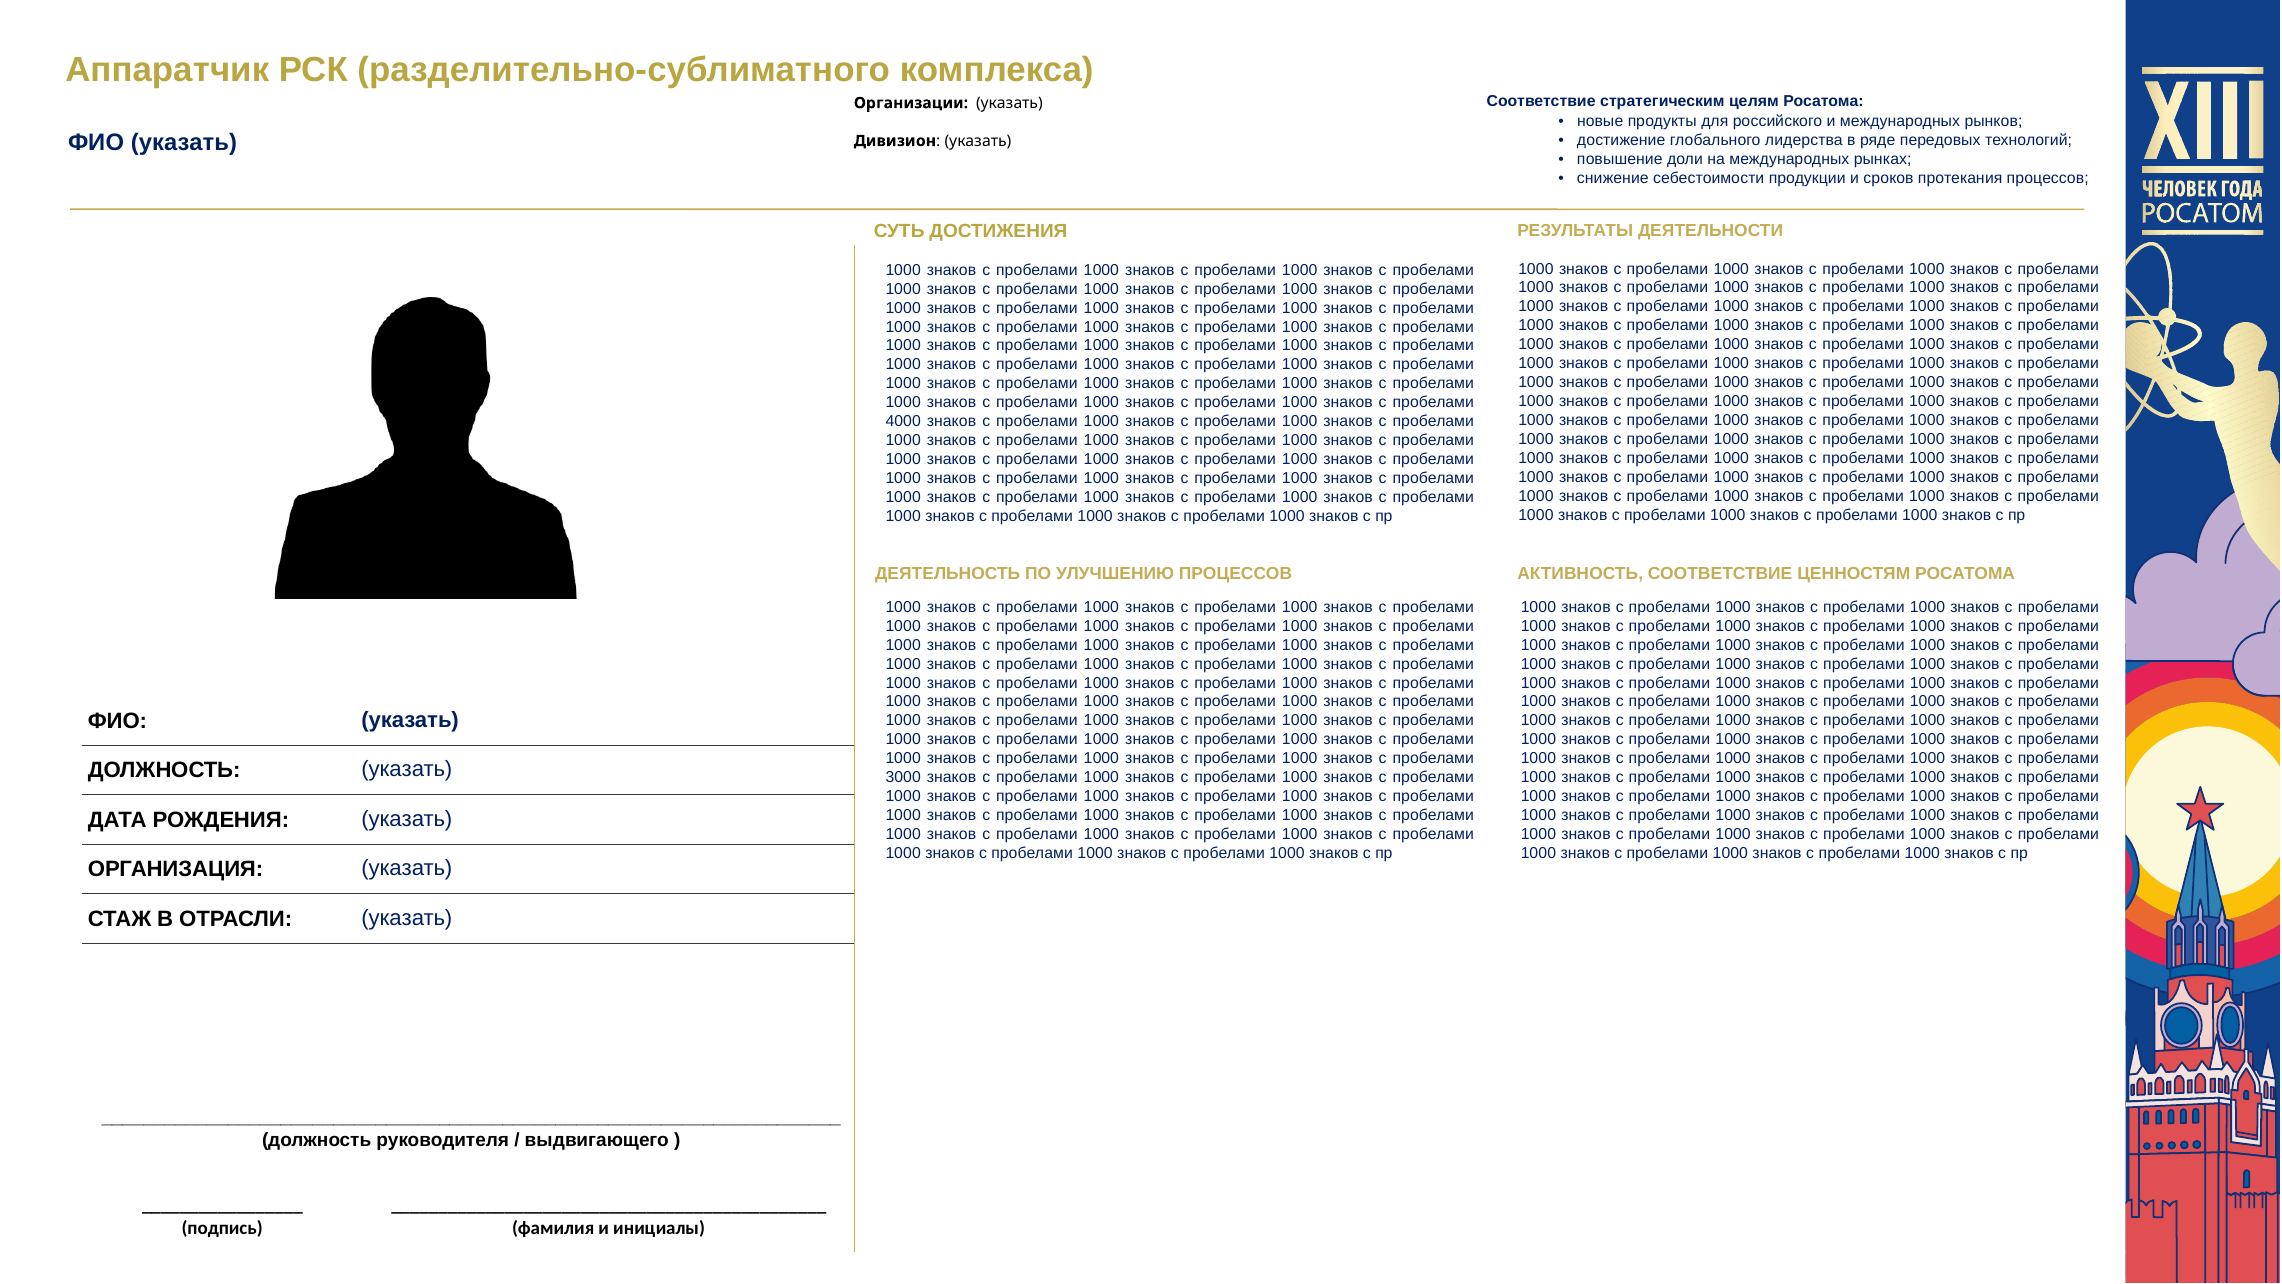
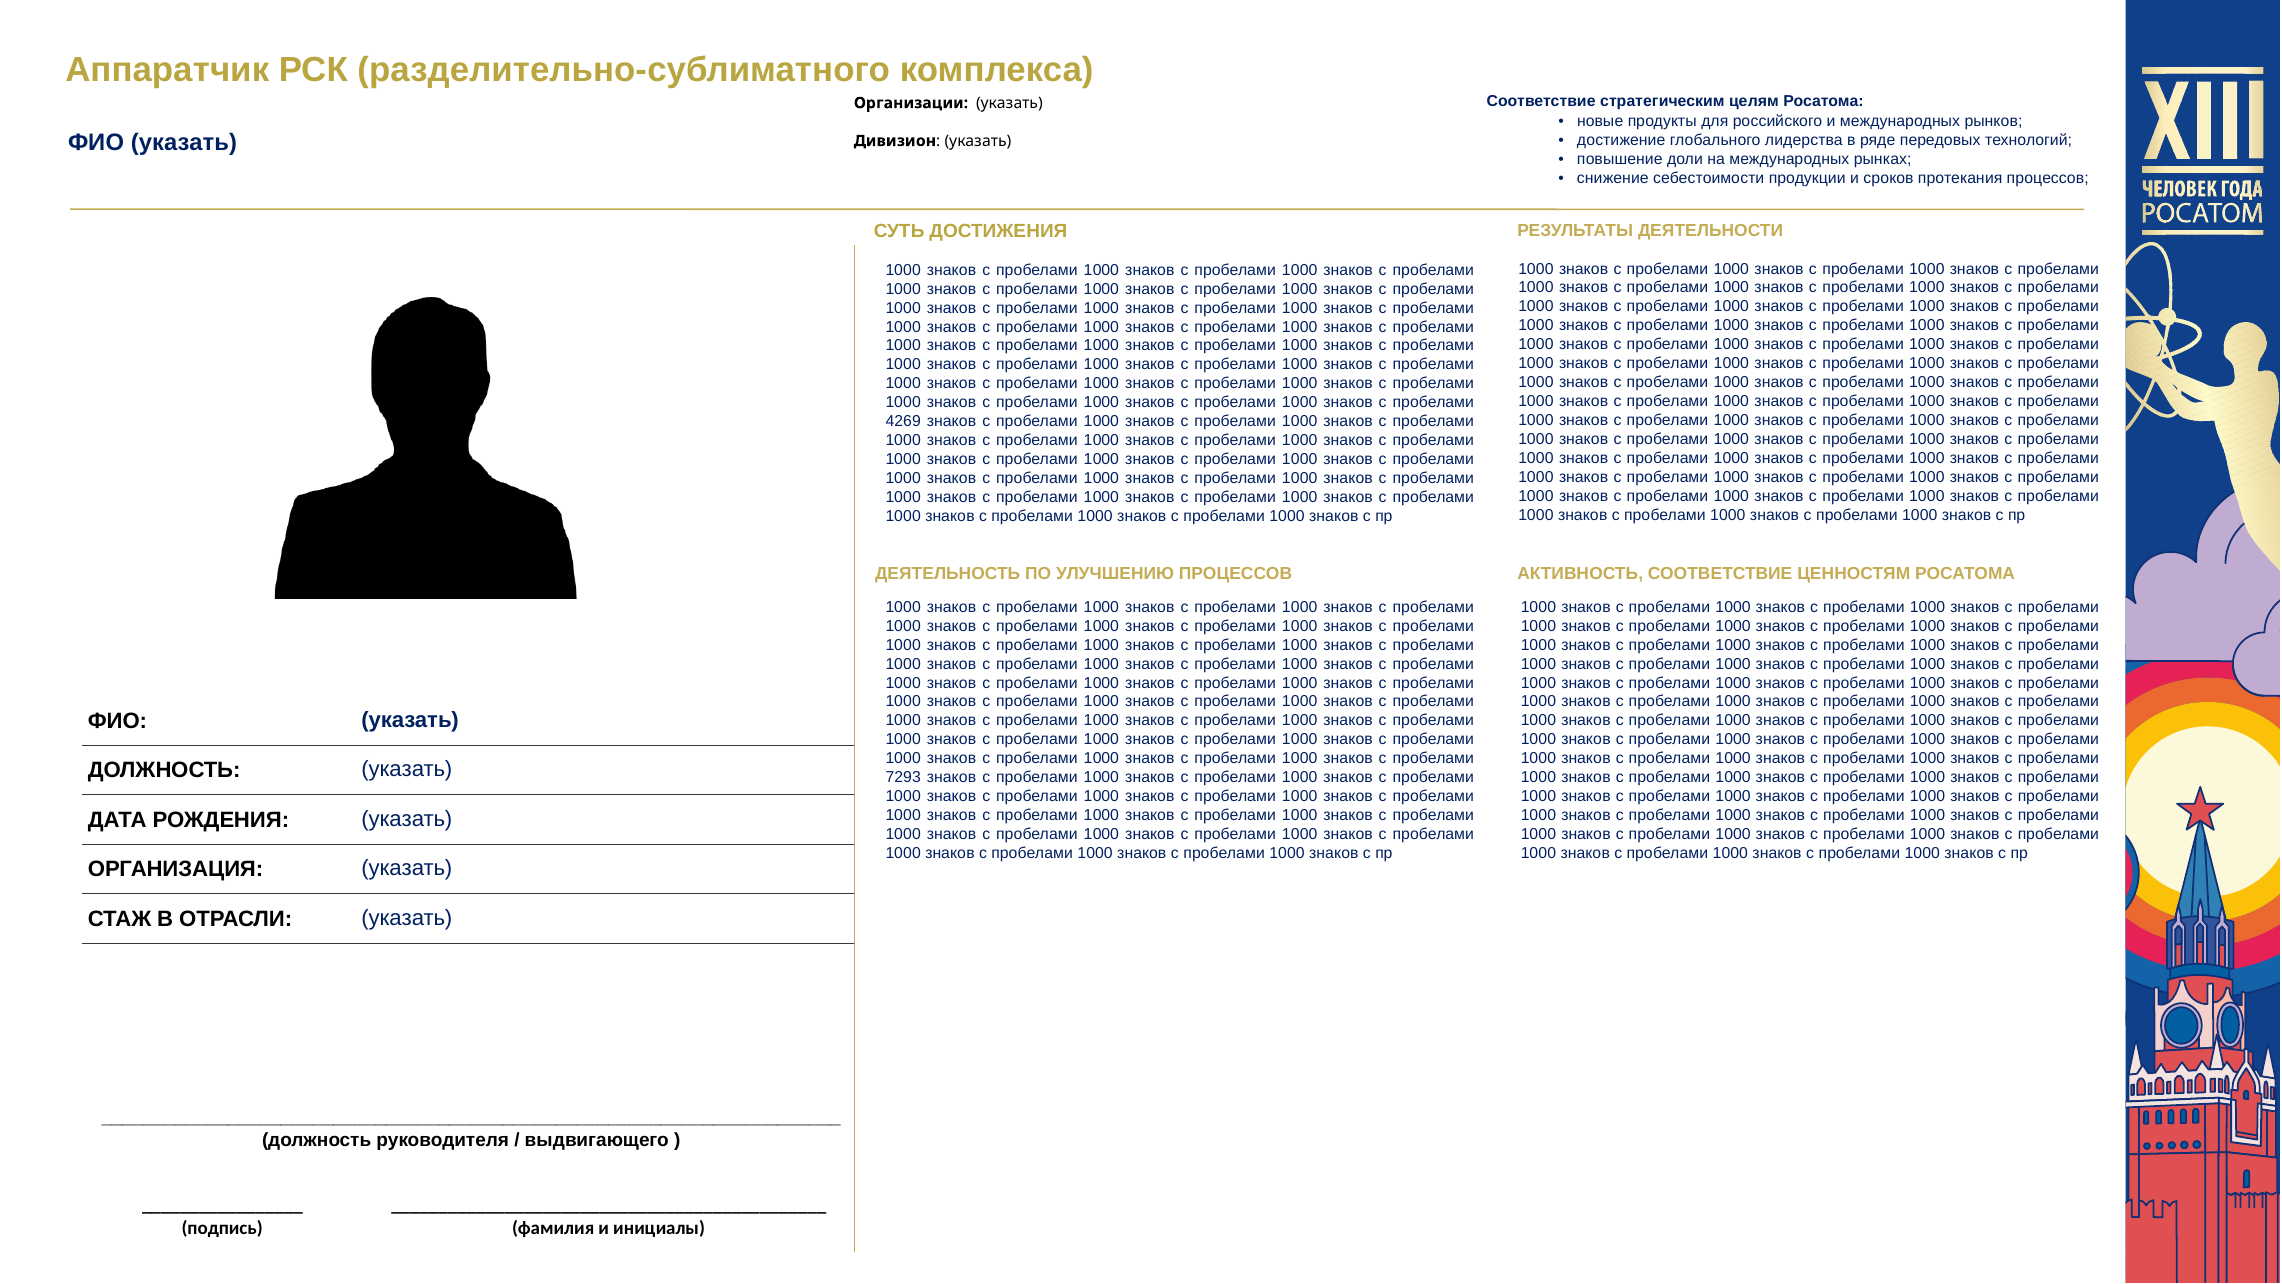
4000: 4000 -> 4269 (903, 421)
3000: 3000 -> 7293 (903, 777)
